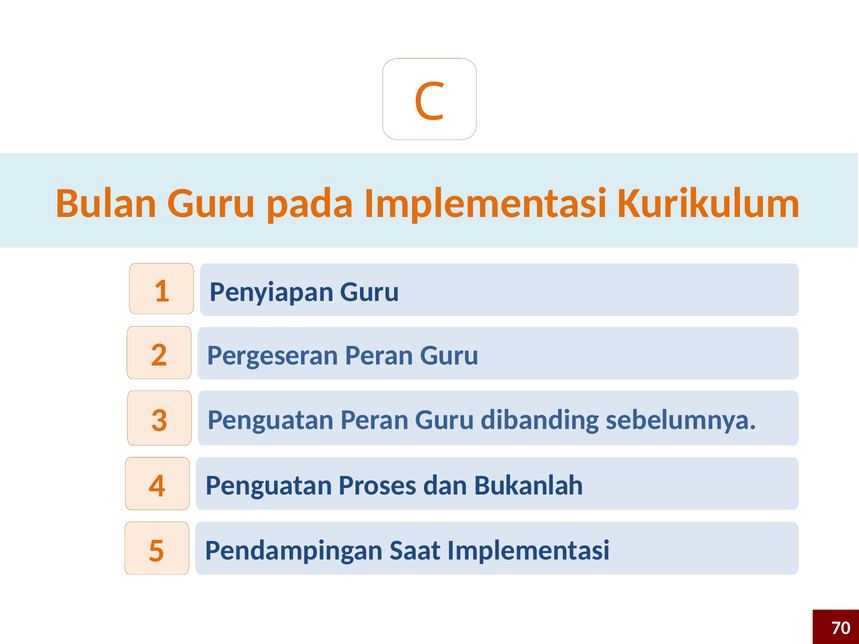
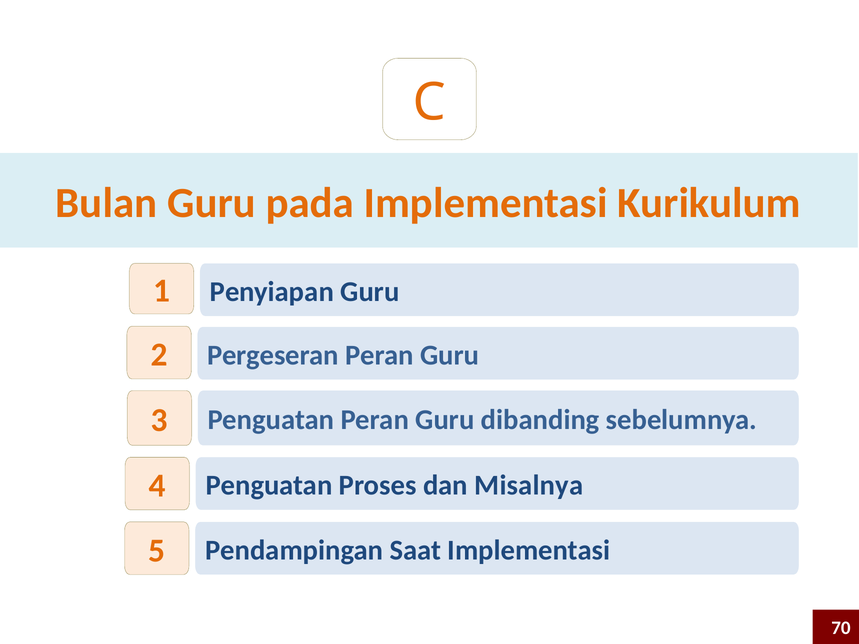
Bukanlah: Bukanlah -> Misalnya (529, 486)
